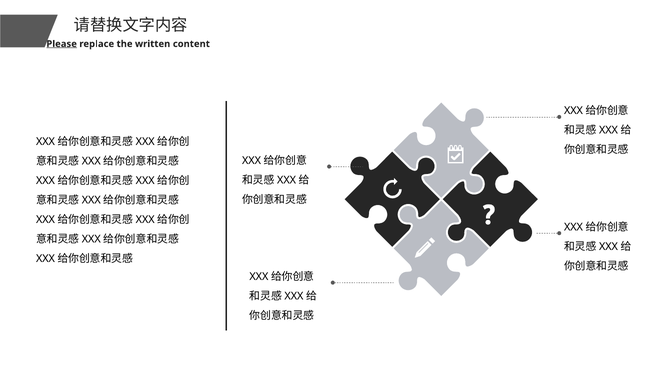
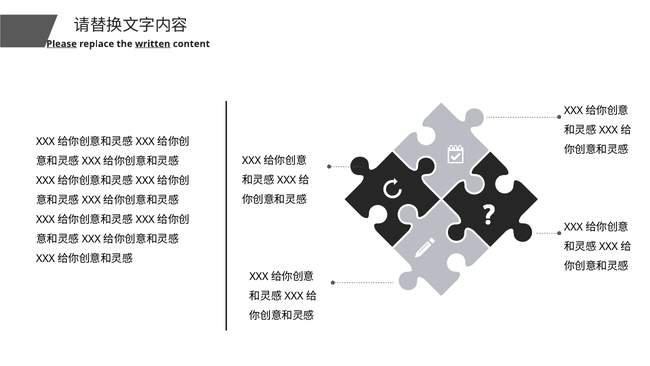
written underline: none -> present (153, 44)
